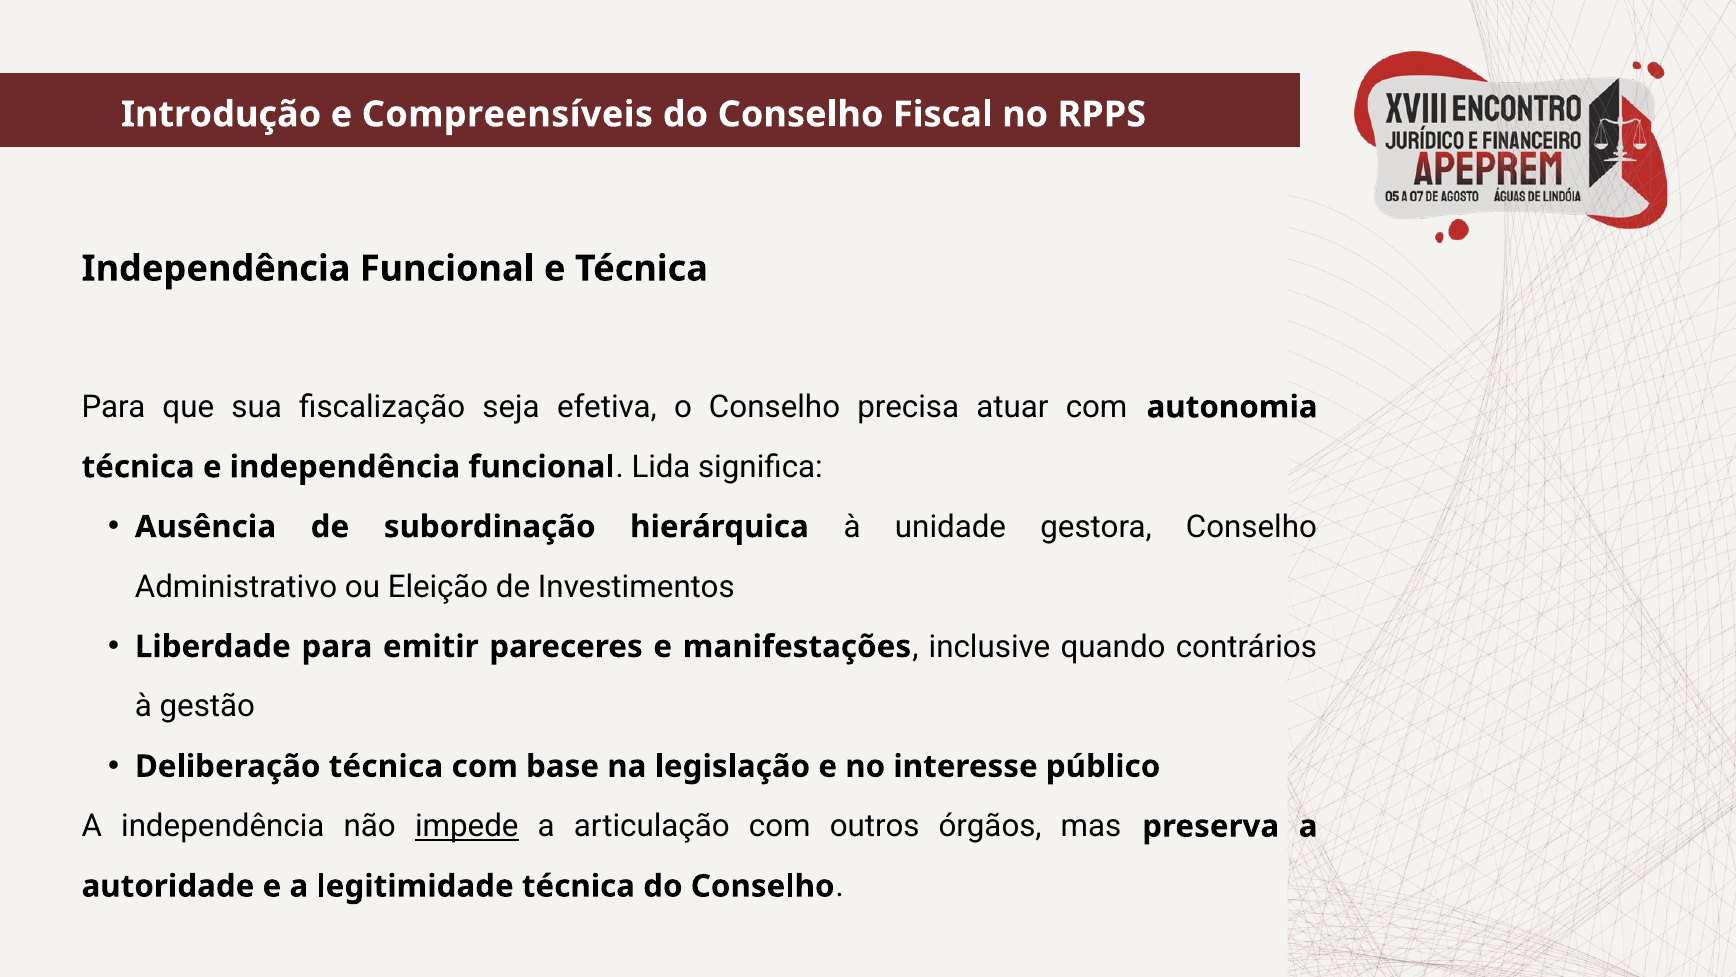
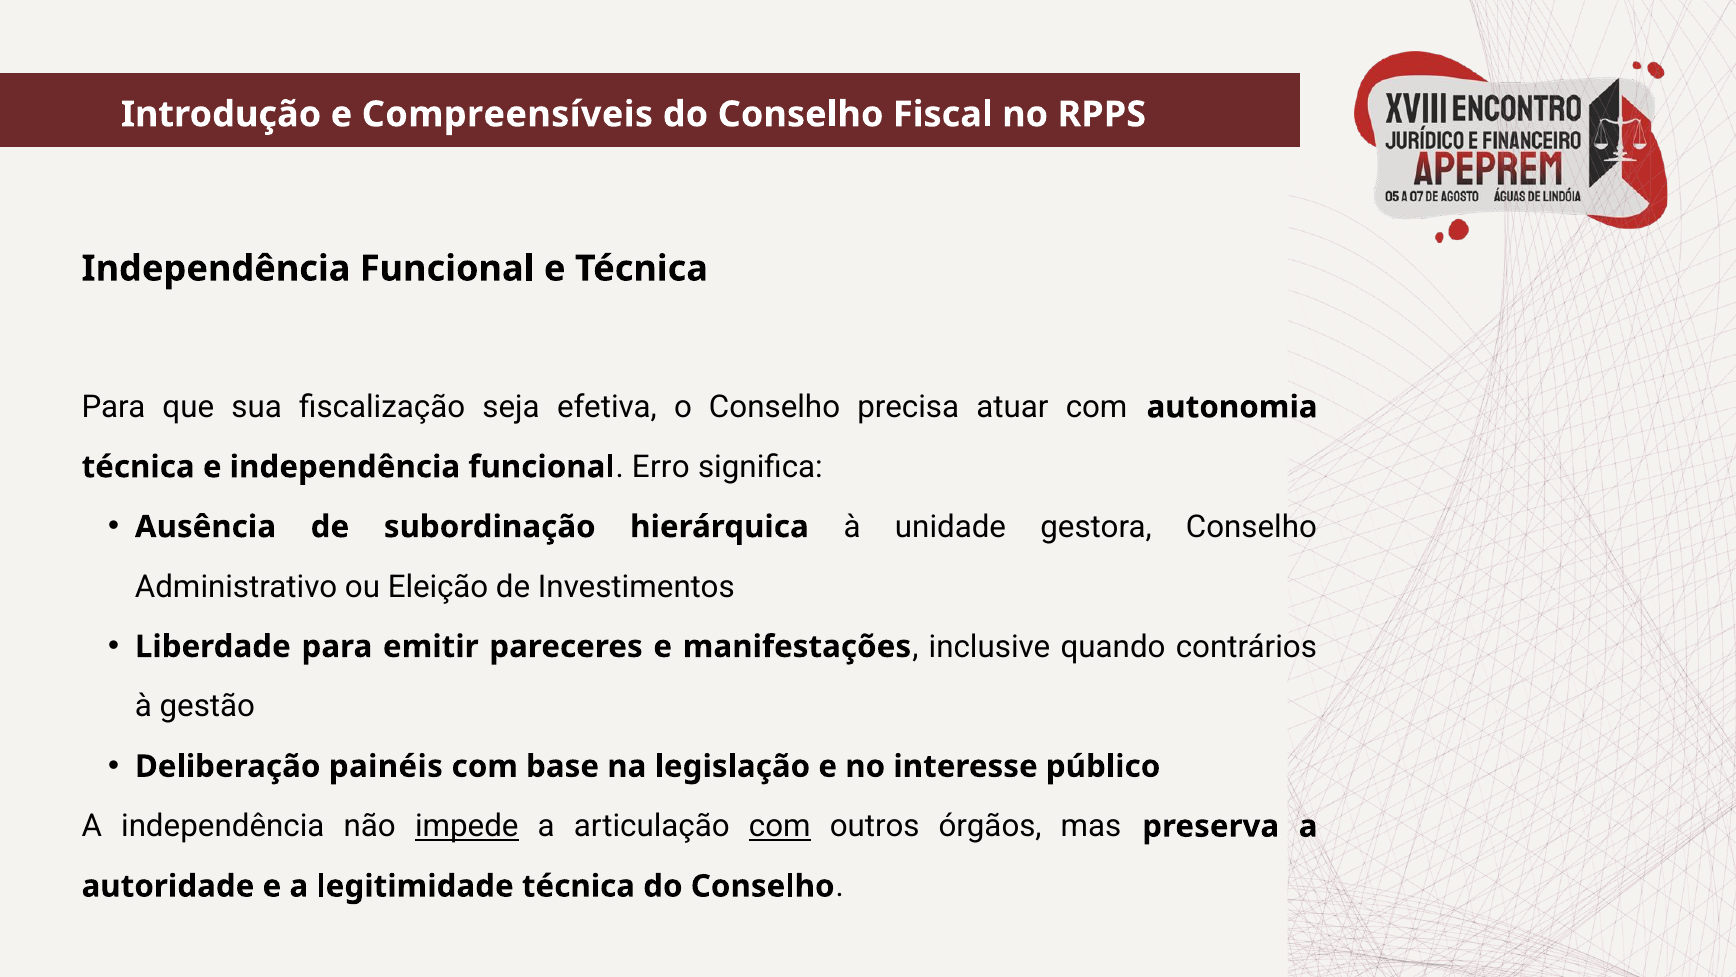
Lida: Lida -> Erro (661, 467)
Deliberação técnica: técnica -> painéis (386, 766)
com underline: none -> present (780, 826)
